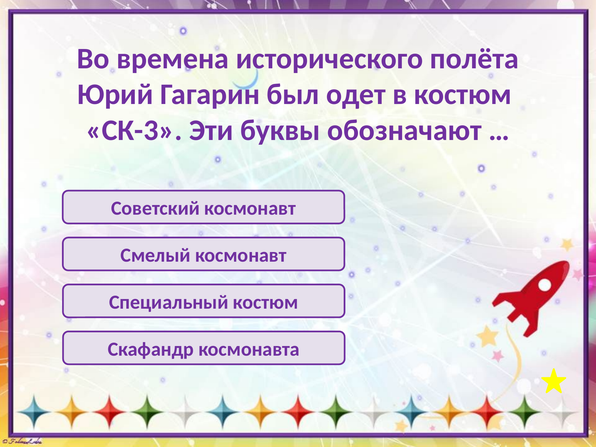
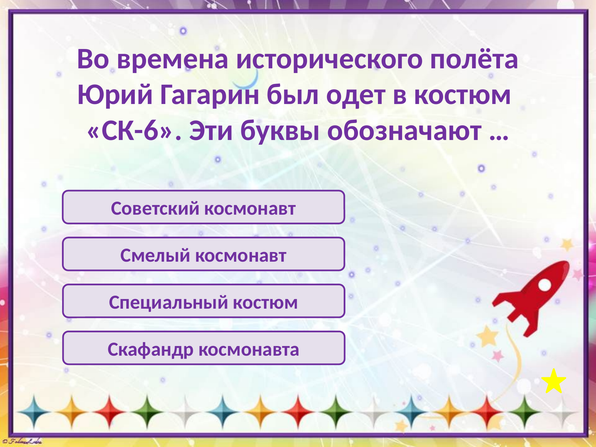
СК-3: СК-3 -> СК-6 (134, 130)
